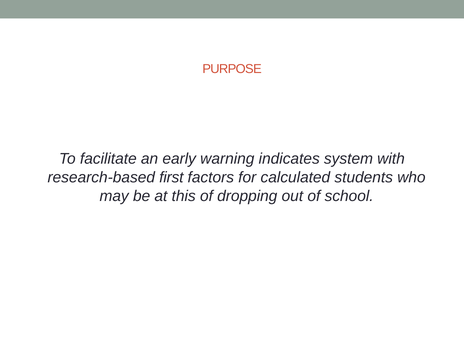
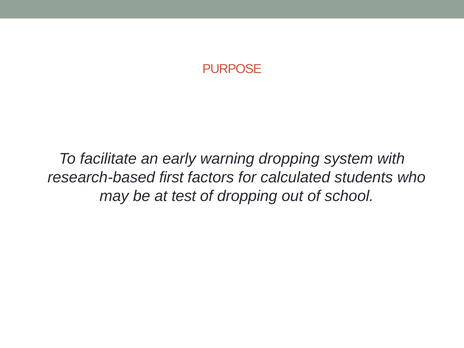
warning indicates: indicates -> dropping (289, 159)
this: this -> test (184, 196)
